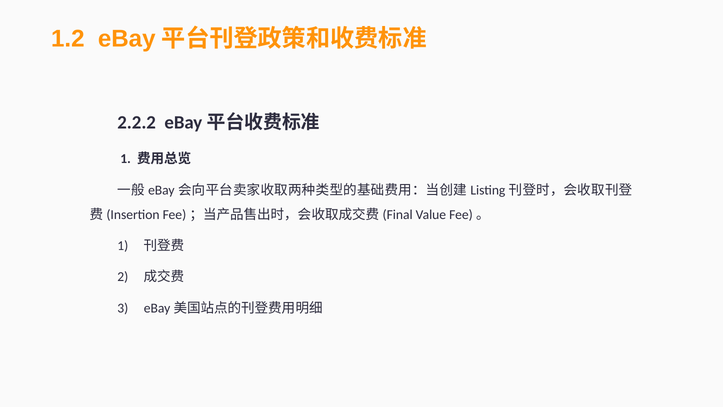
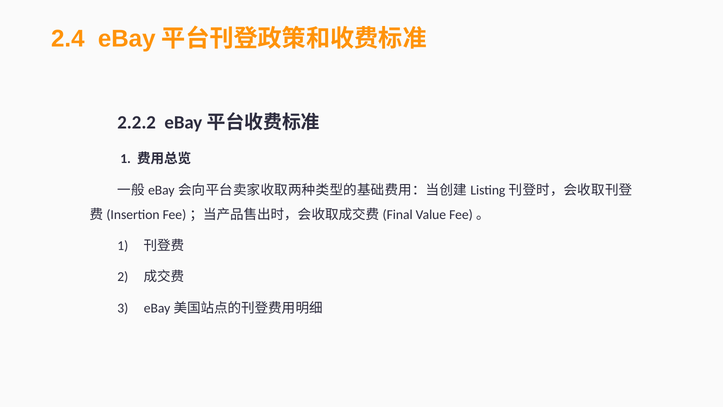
1.2: 1.2 -> 2.4 (68, 39)
